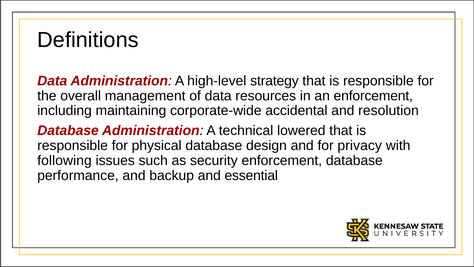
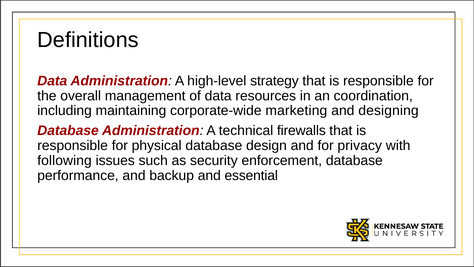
an enforcement: enforcement -> coordination (373, 96)
accidental: accidental -> marketing (296, 111)
resolution: resolution -> designing (389, 111)
lowered: lowered -> firewalls (301, 130)
